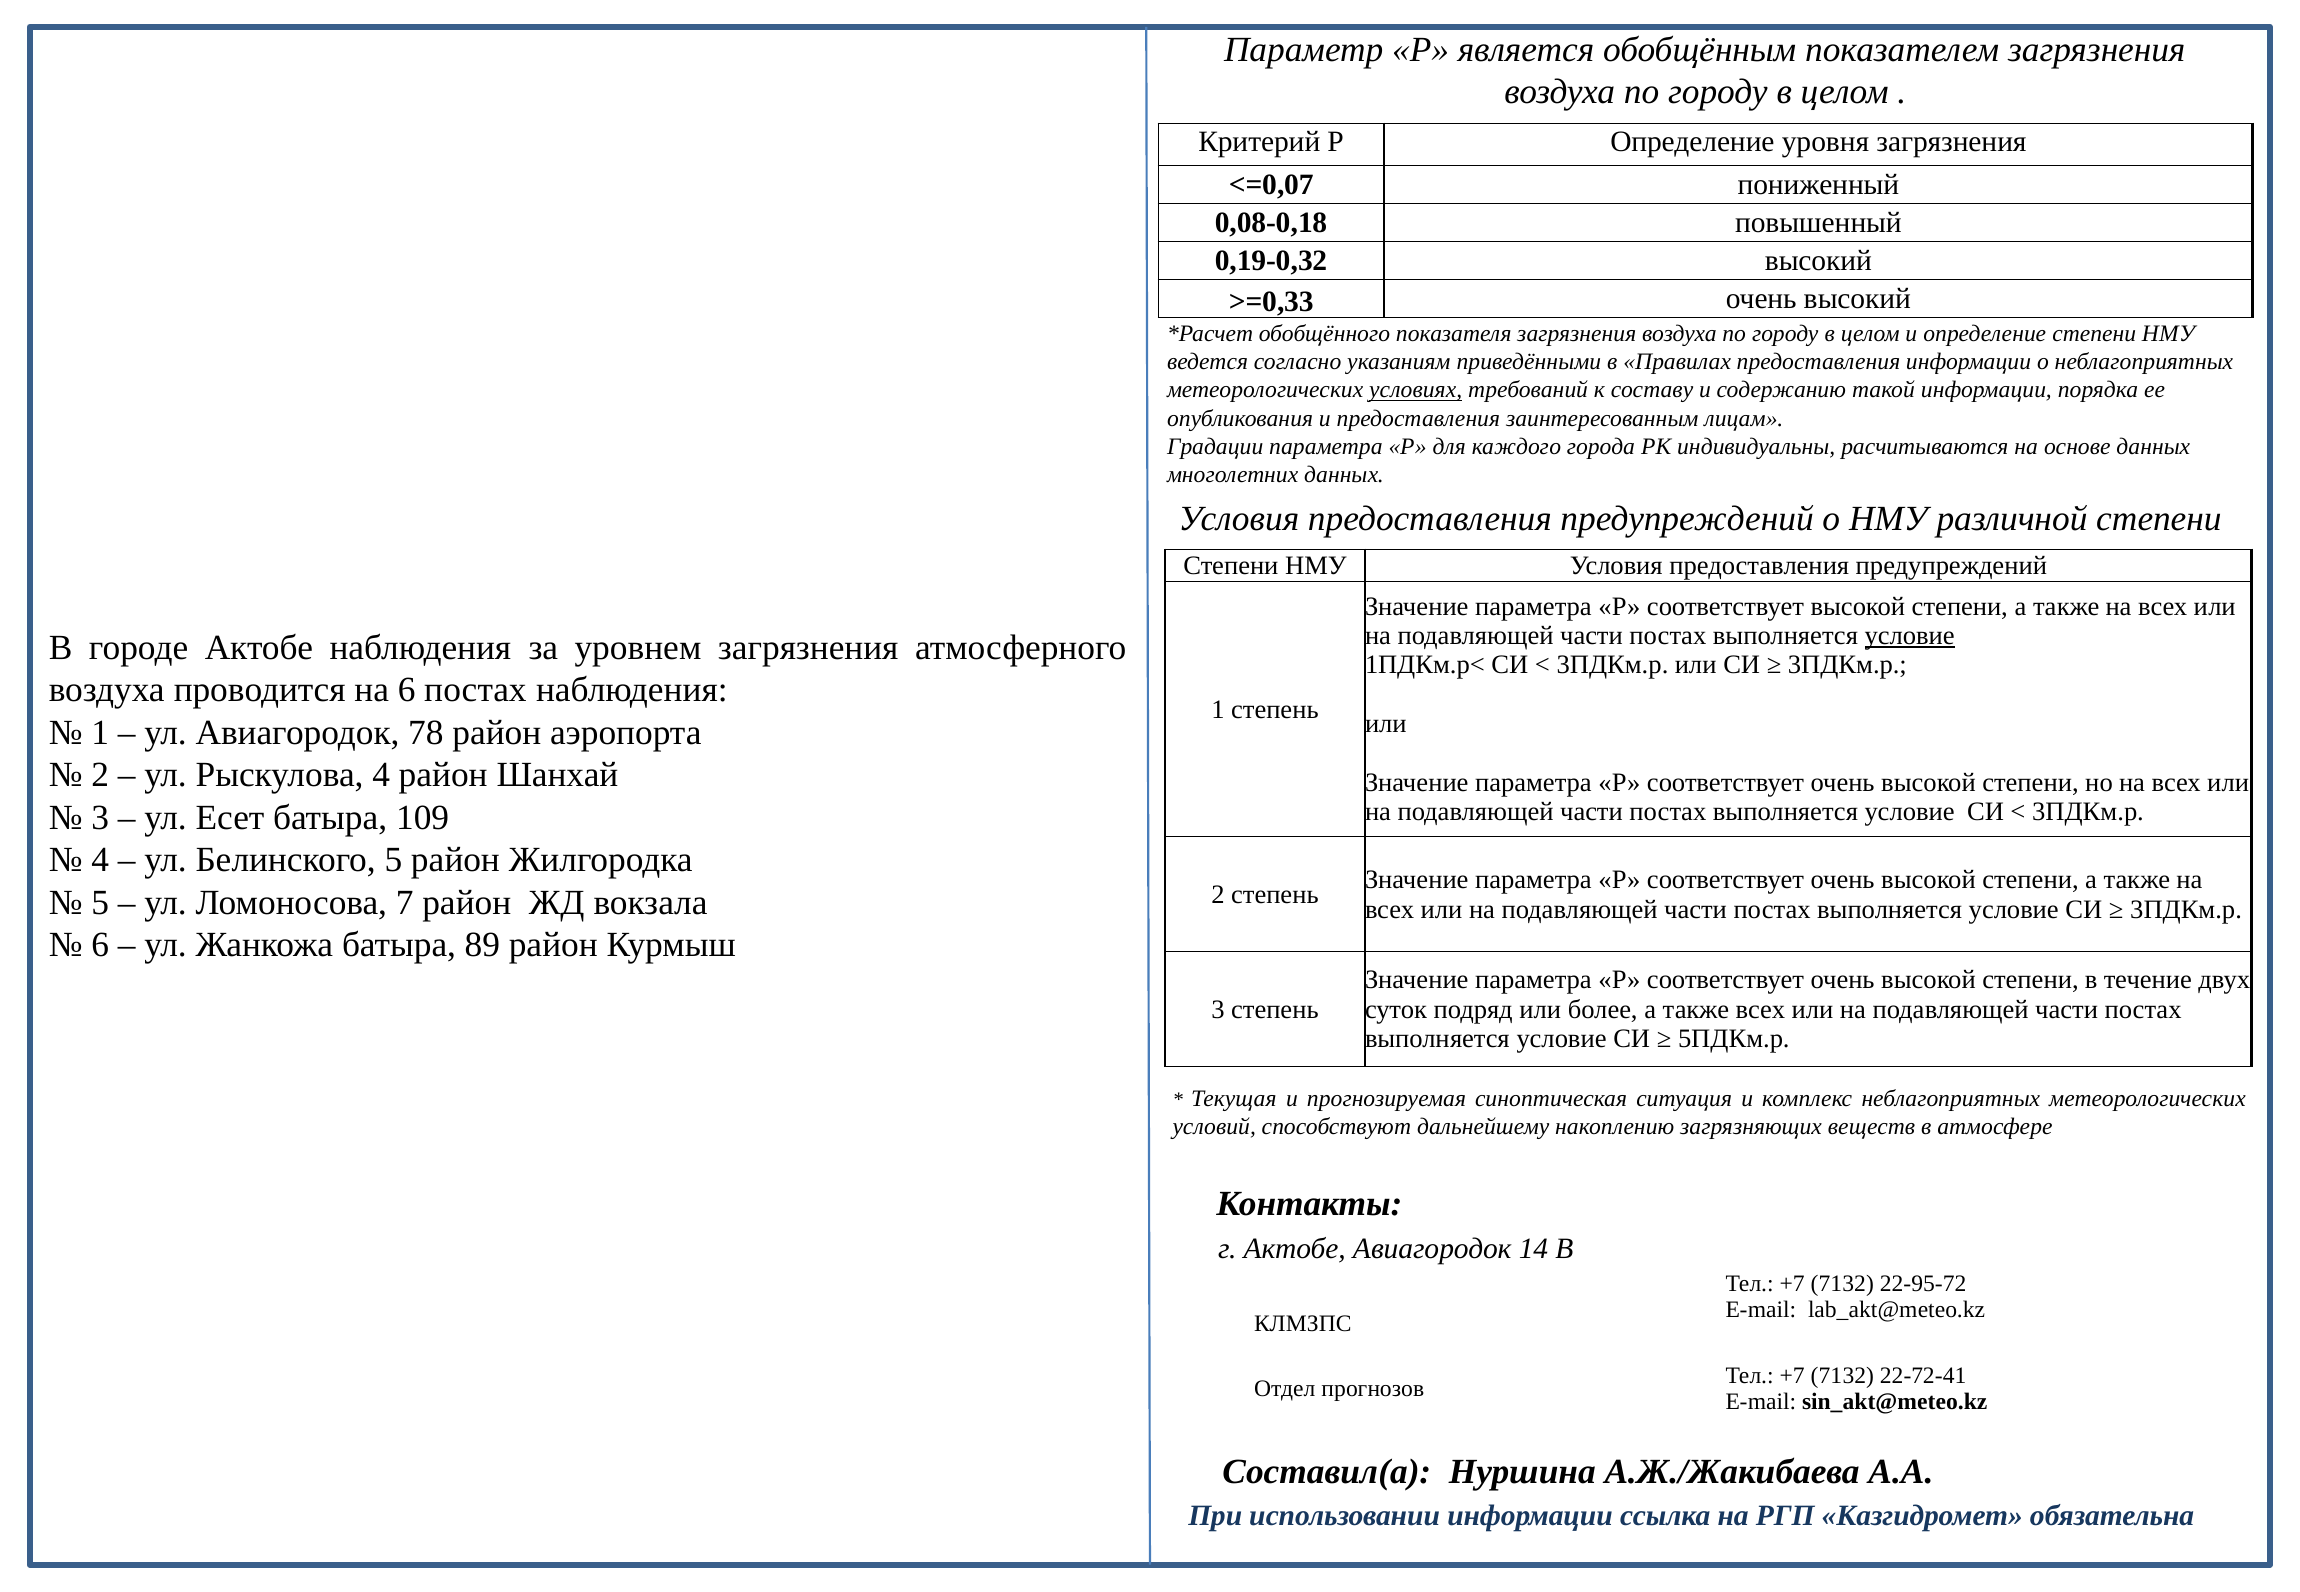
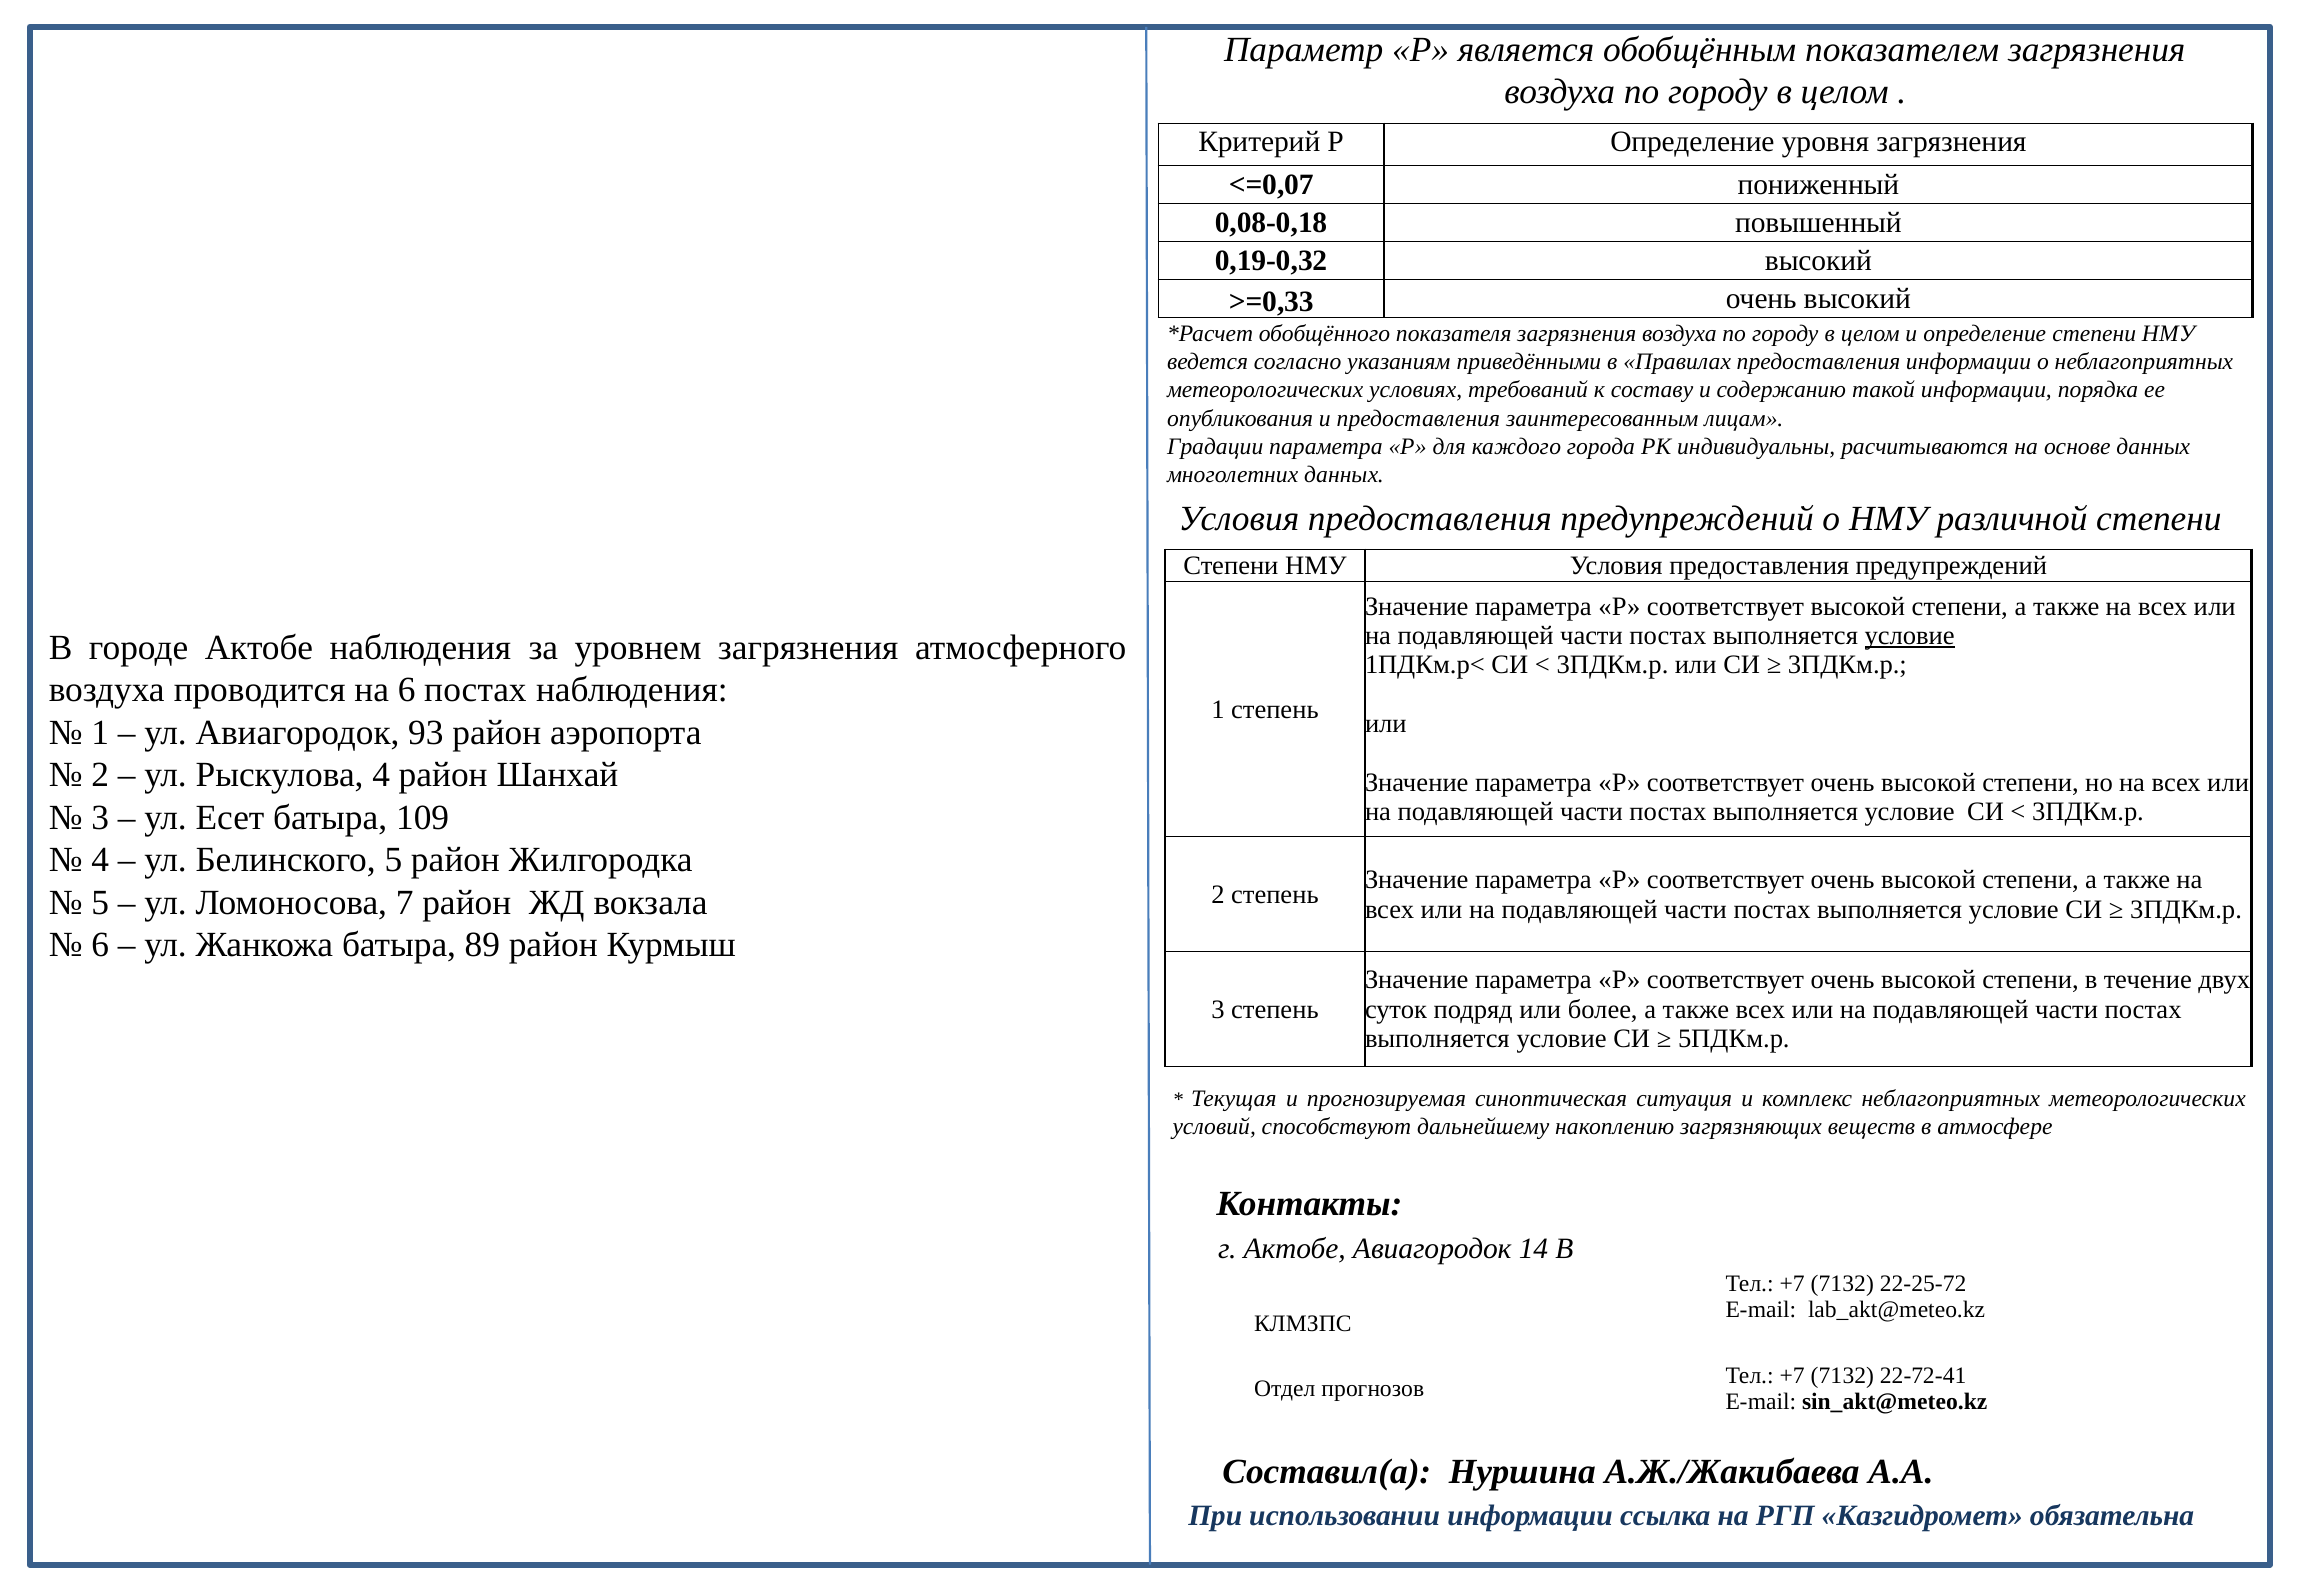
условиях underline: present -> none (1416, 390)
78: 78 -> 93 (426, 733)
22-95-72: 22-95-72 -> 22-25-72 (1923, 1284)
